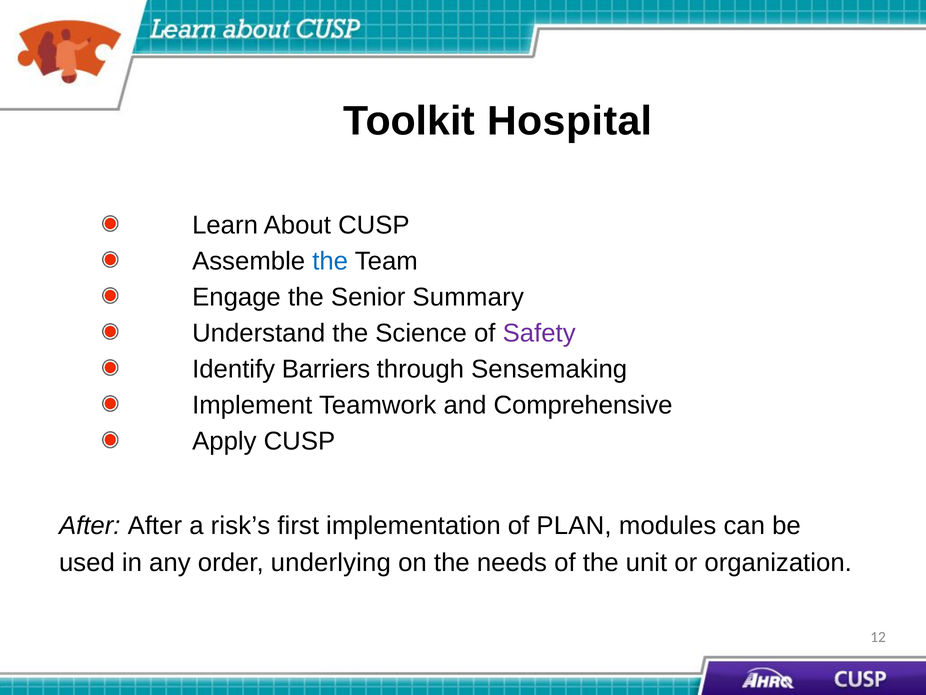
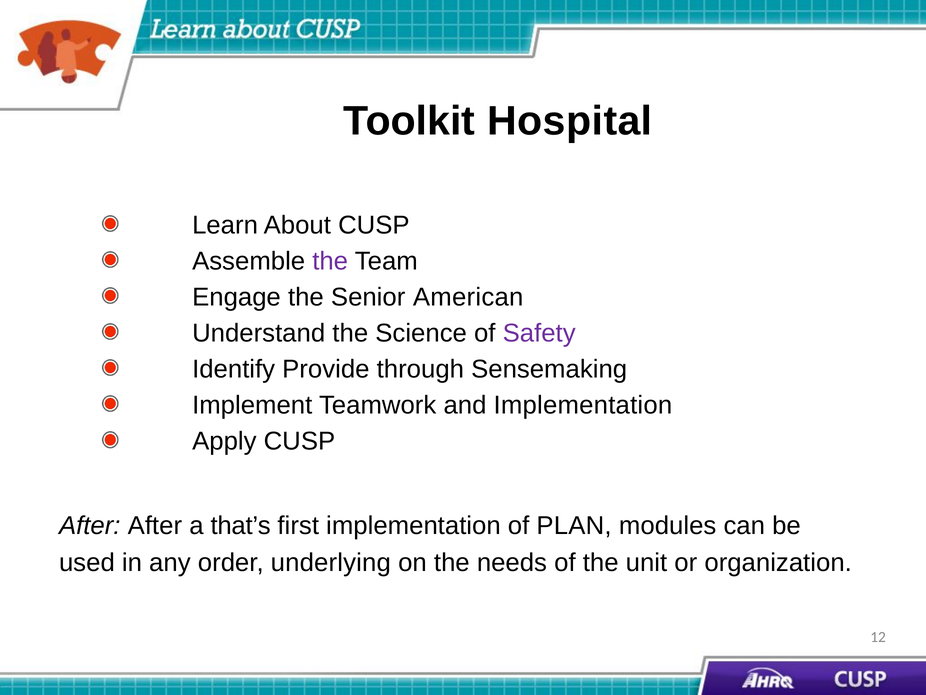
the colour: blue -> purple (330, 261)
Summary: Summary -> American (468, 297)
Barriers: Barriers -> Provide (326, 369)
and Comprehensive: Comprehensive -> Implementation (583, 405)
risk’s: risk’s -> that’s (241, 525)
